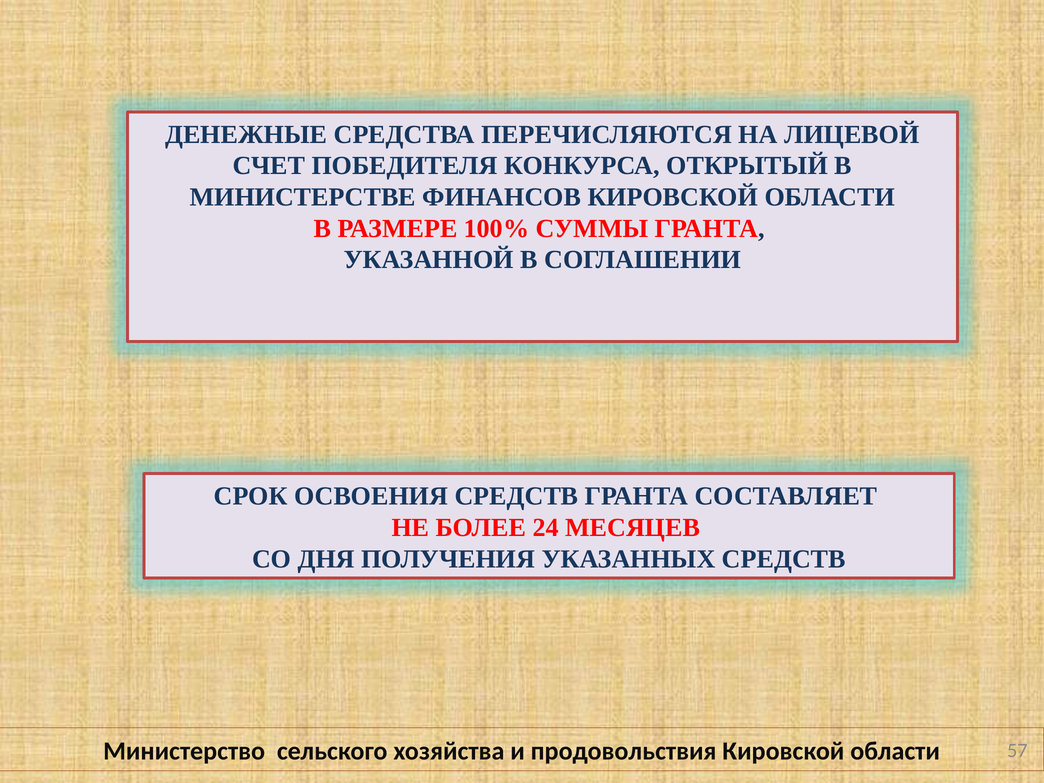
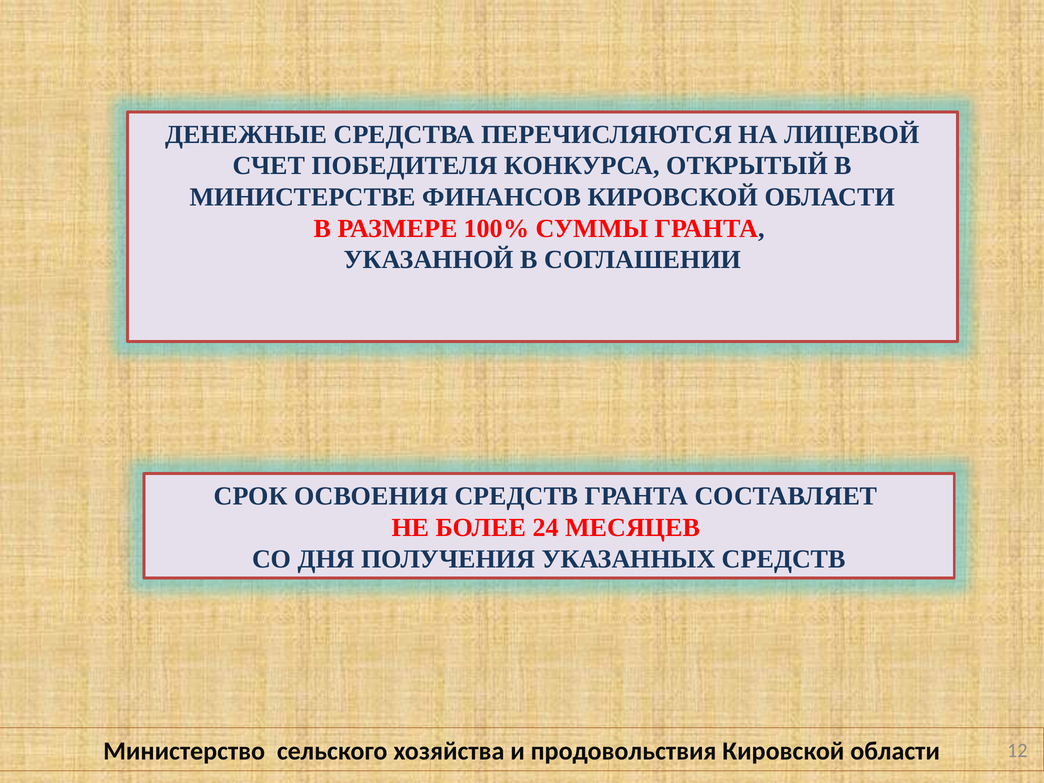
57: 57 -> 12 (1017, 751)
